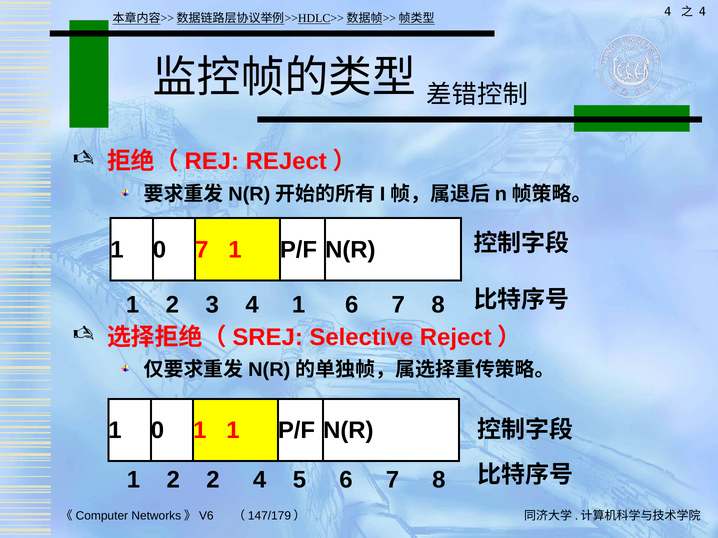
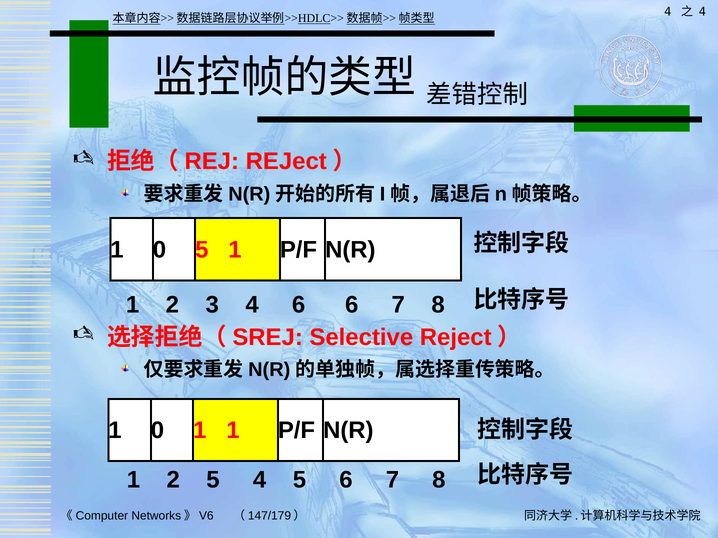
0 7: 7 -> 5 (202, 250)
4 1: 1 -> 6 (299, 305)
2 2: 2 -> 5 (213, 480)
